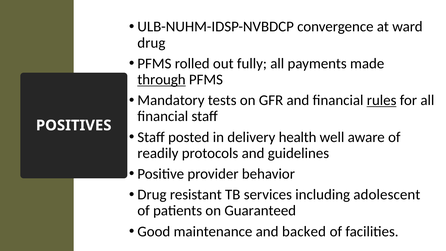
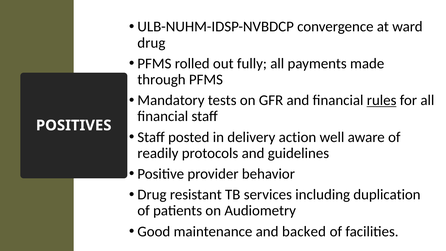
through underline: present -> none (162, 80)
health: health -> action (297, 137)
adolescent: adolescent -> duplication (387, 195)
Guaranteed: Guaranteed -> Audiometry (260, 211)
